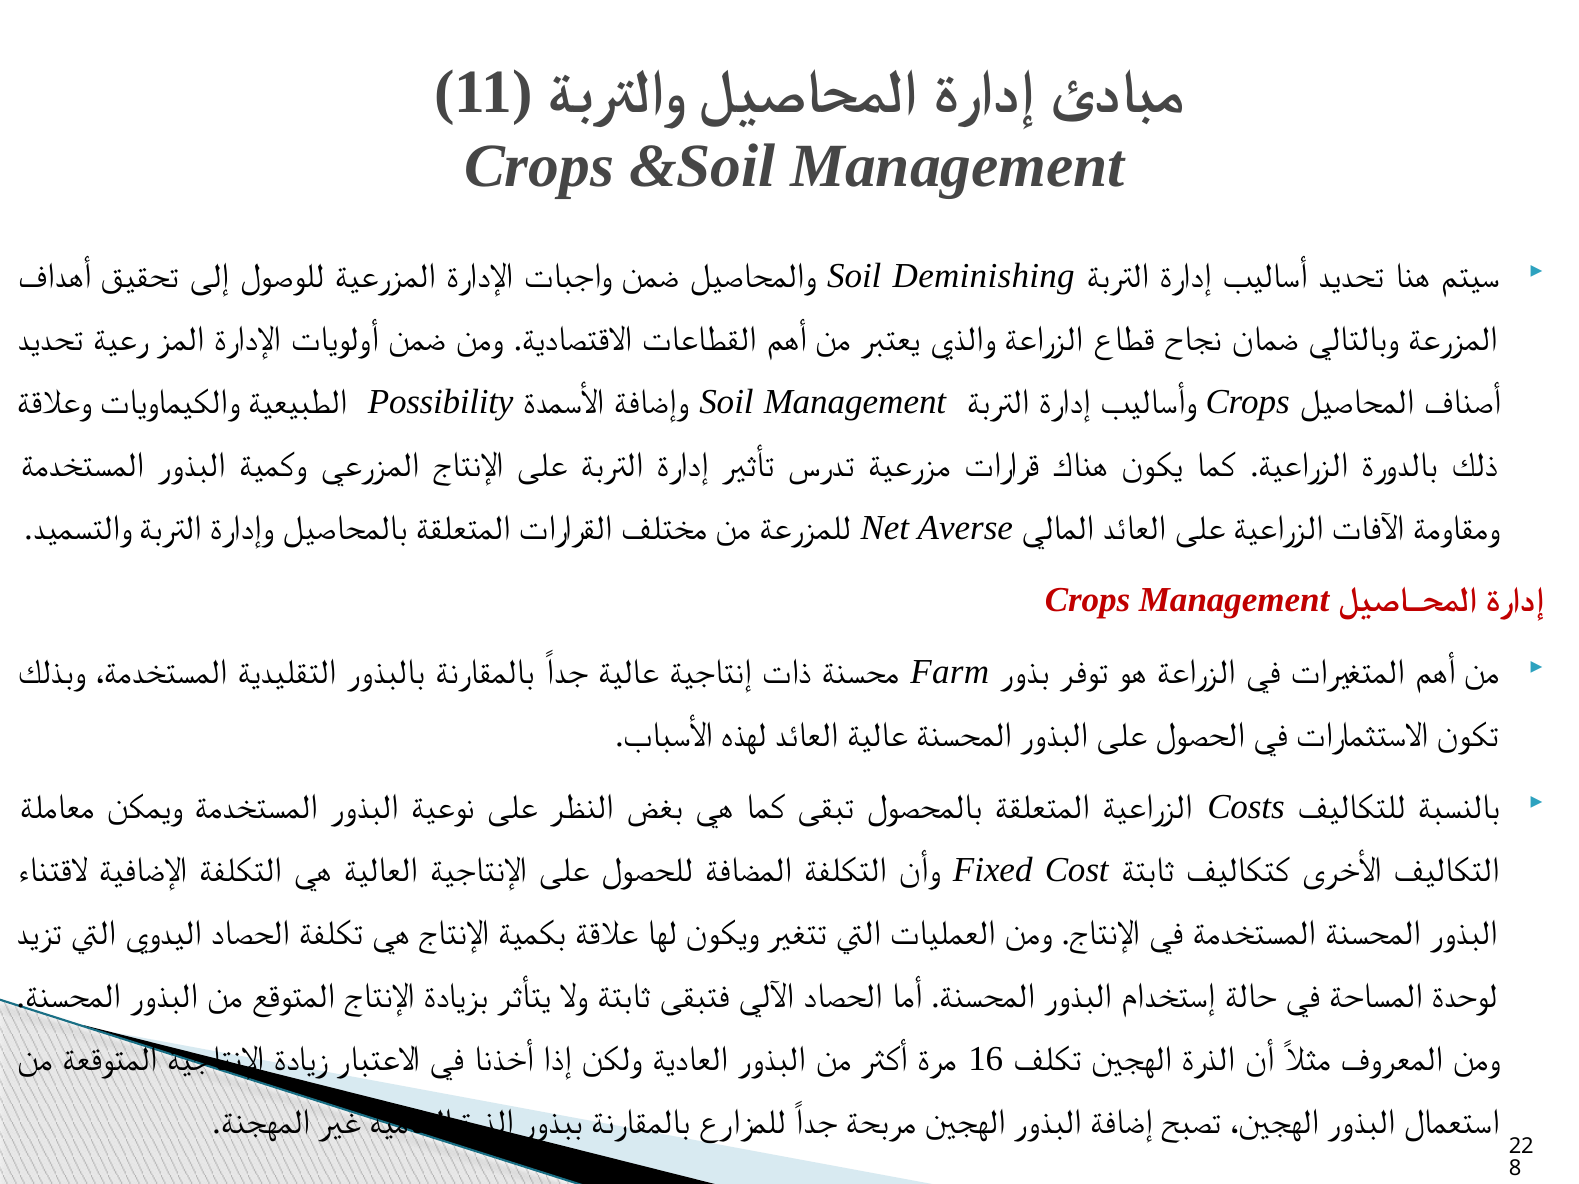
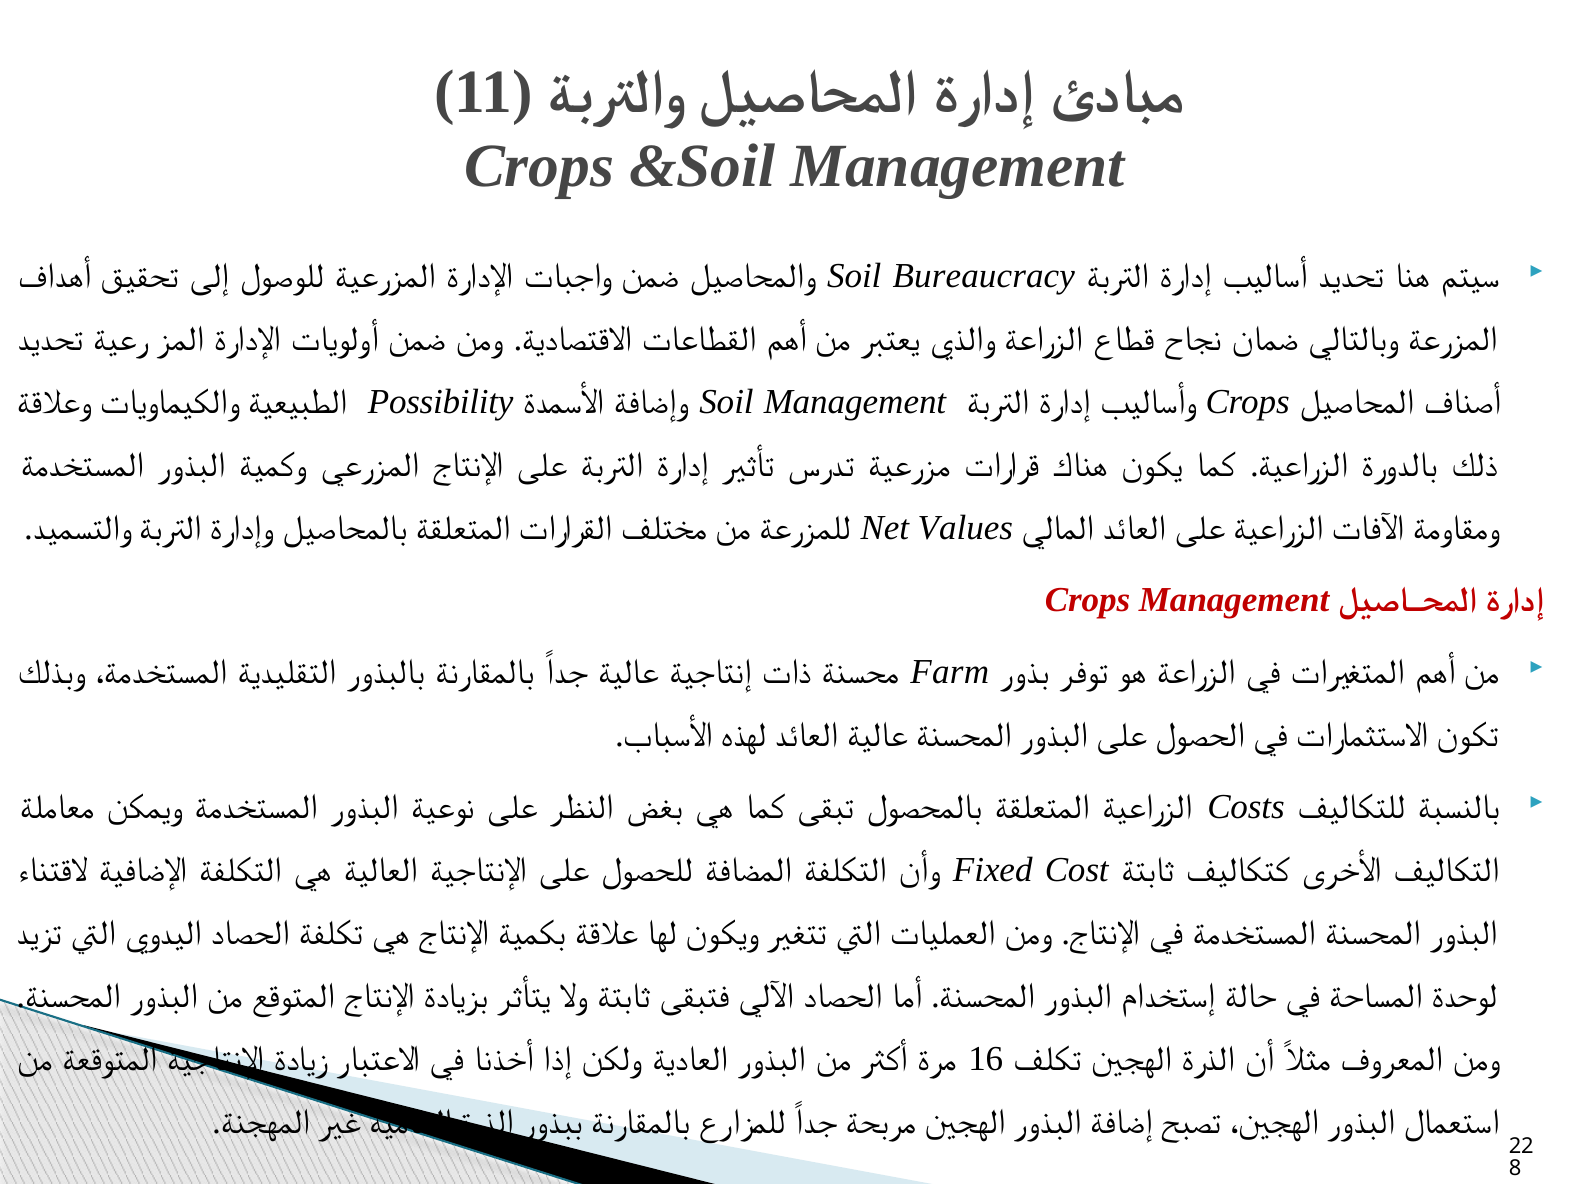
Deminishing: Deminishing -> Bureaucracy (984, 276)
Averse: Averse -> Values (965, 528)
